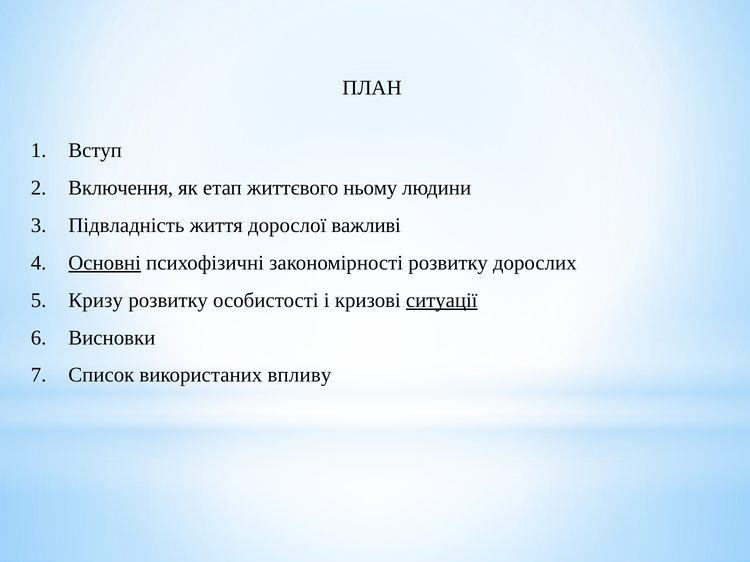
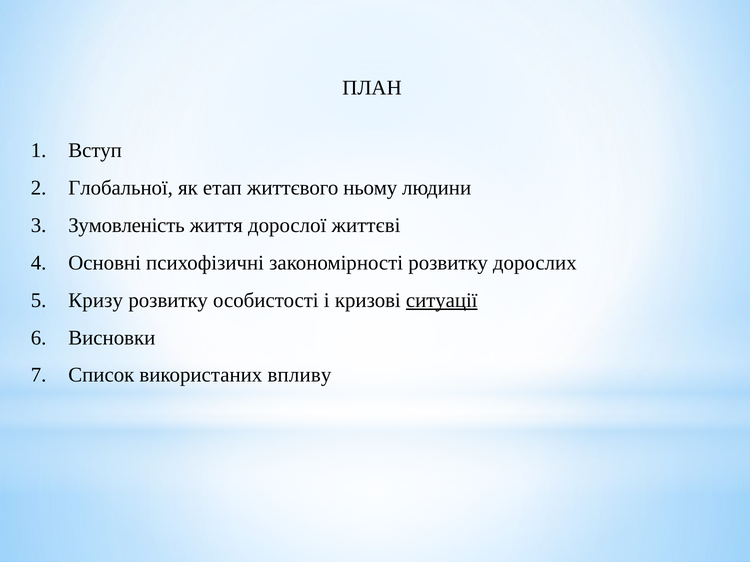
Включення: Включення -> Глобальної (121, 188)
Підвладність: Підвладність -> Зумовленість (126, 225)
важливі: важливі -> життєві (366, 225)
Основні underline: present -> none (105, 263)
